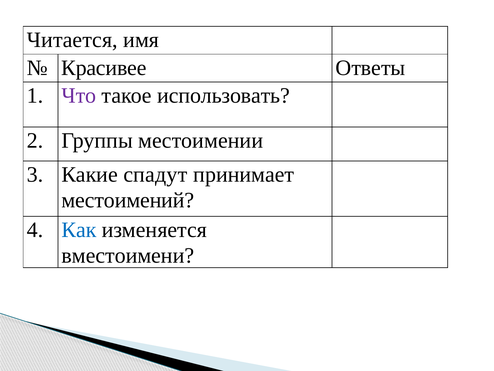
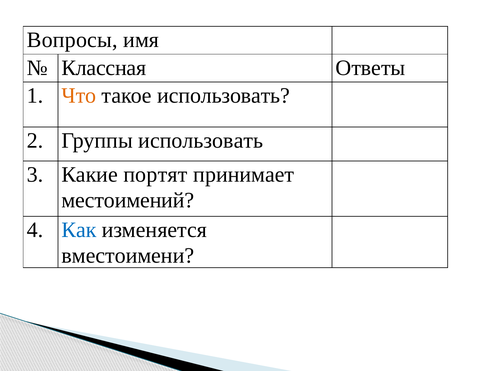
Читается: Читается -> Вопросы (72, 40)
Красивее: Красивее -> Классная (104, 68)
Что colour: purple -> orange (79, 95)
Группы местоимении: местоимении -> использовать (201, 140)
спадут: спадут -> портят (155, 174)
